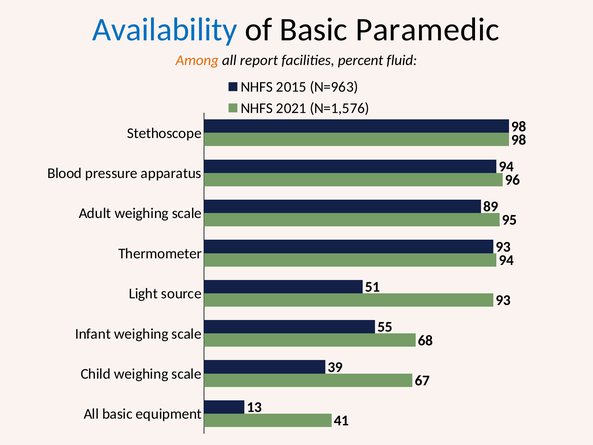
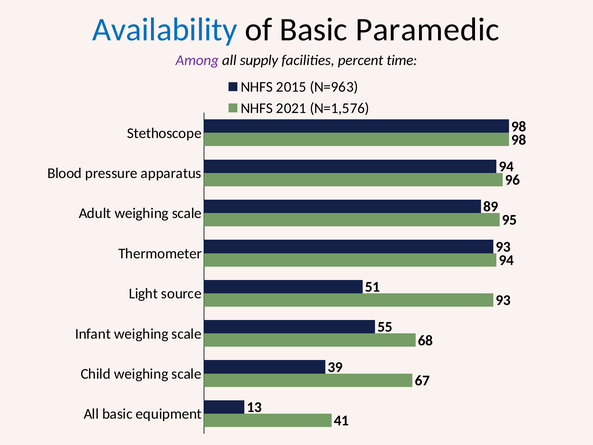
Among colour: orange -> purple (197, 60)
report: report -> supply (259, 60)
fluid: fluid -> time (402, 60)
